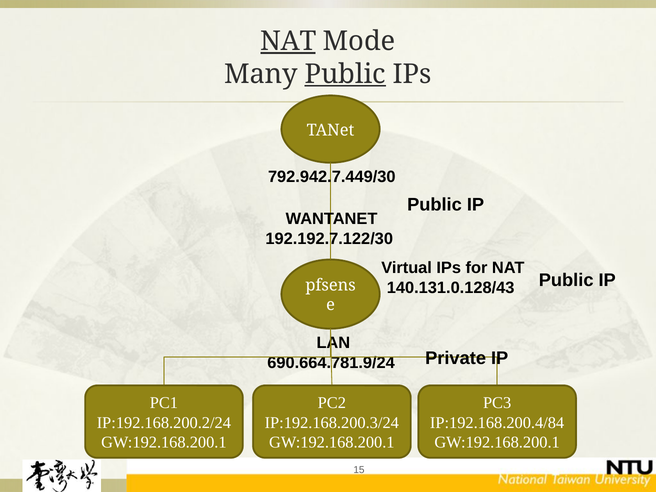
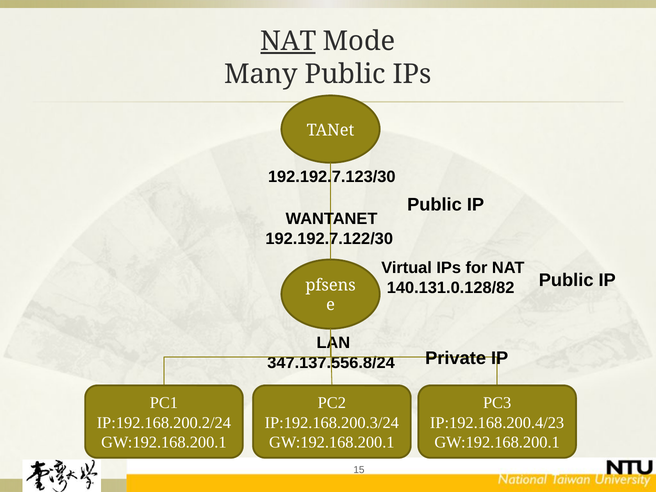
Public underline: present -> none (345, 74)
792.942.7.449/30: 792.942.7.449/30 -> 192.192.7.123/30 (332, 177)
140.131.0.128/43: 140.131.0.128/43 -> 140.131.0.128/82 (451, 288)
690.664.781.9/24: 690.664.781.9/24 -> 347.137.556.8/24 (331, 363)
IP:192.168.200.4/84: IP:192.168.200.4/84 -> IP:192.168.200.4/23 (497, 423)
